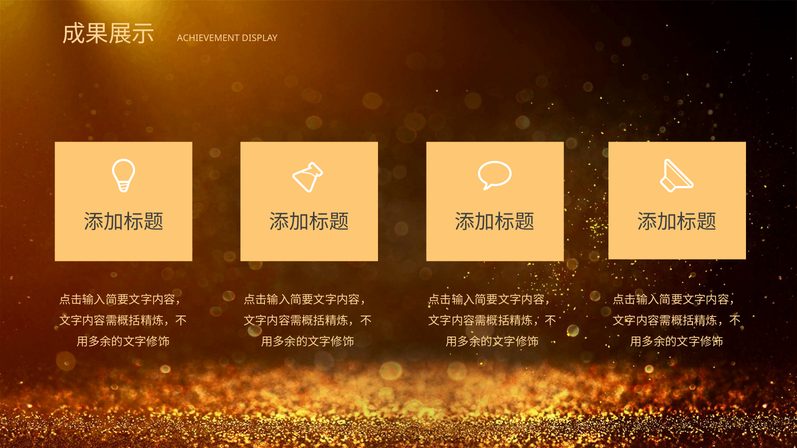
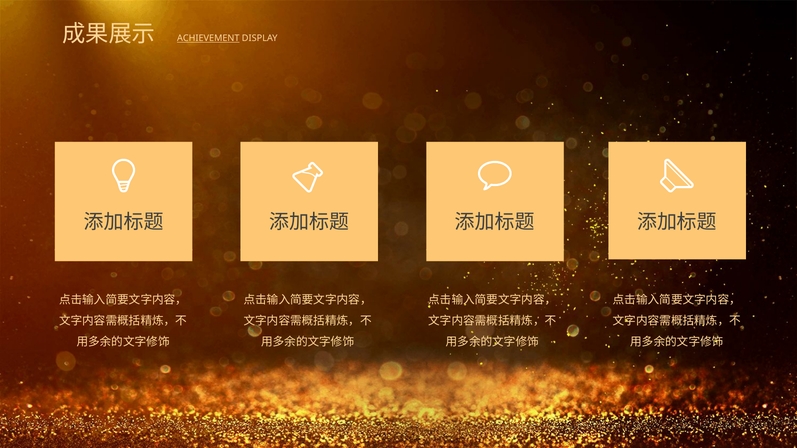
ACHIEVEMENT underline: none -> present (208, 38)
